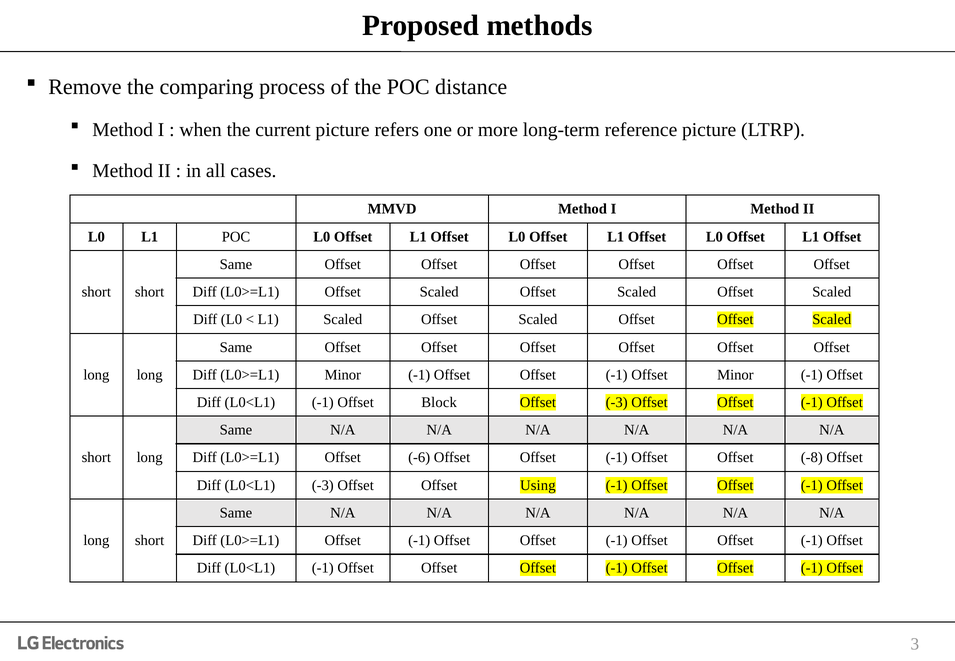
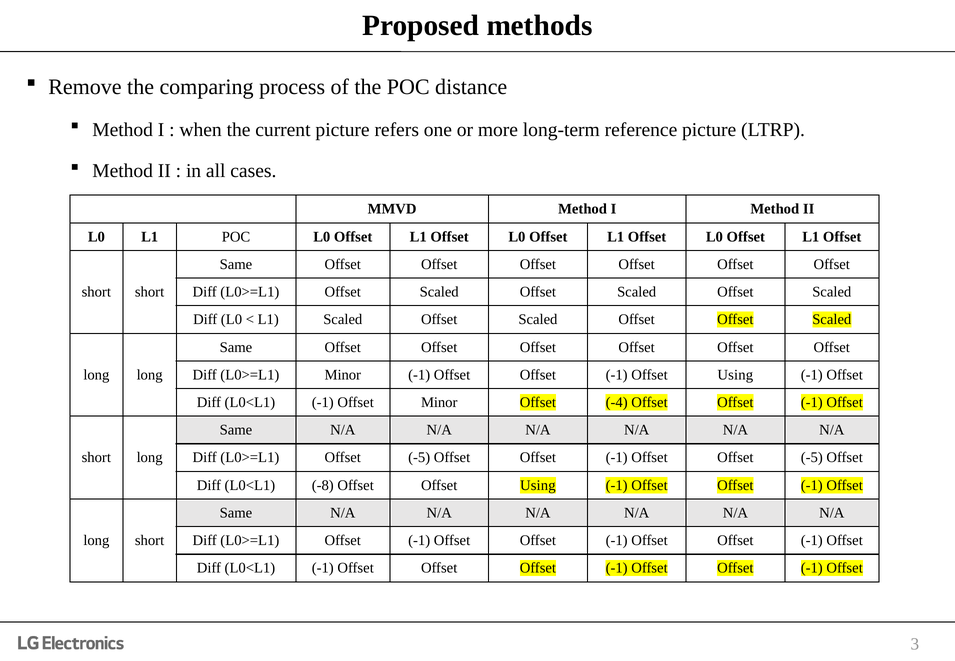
-1 Offset Minor: Minor -> Using (735, 375)
Offset Block: Block -> Minor (439, 402)
Offset -3: -3 -> -4 (617, 402)
L0>=L1 Offset -6: -6 -> -5 (419, 458)
Offset Offset -8: -8 -> -5 (812, 458)
L0<L1 -3: -3 -> -8 (323, 485)
